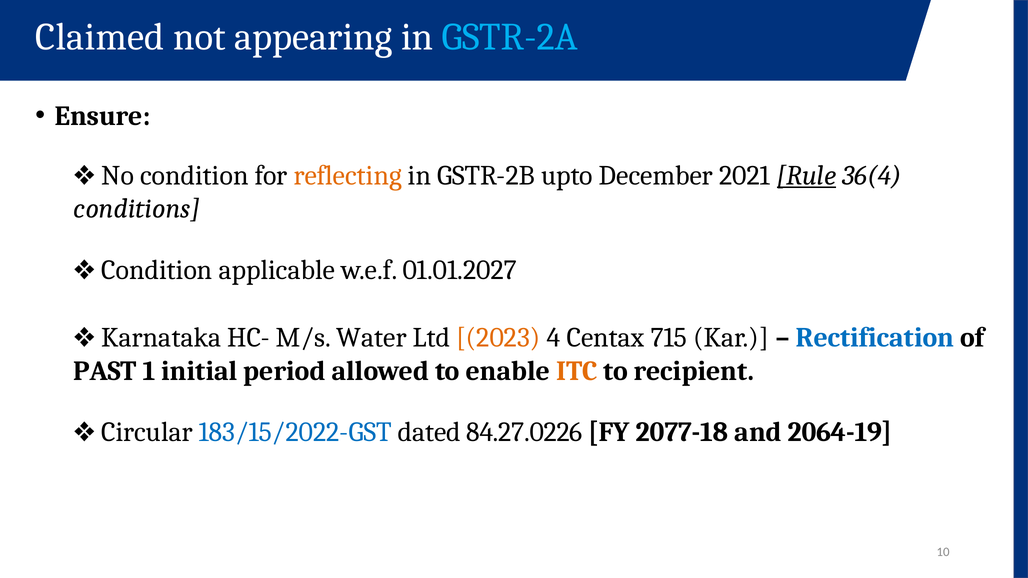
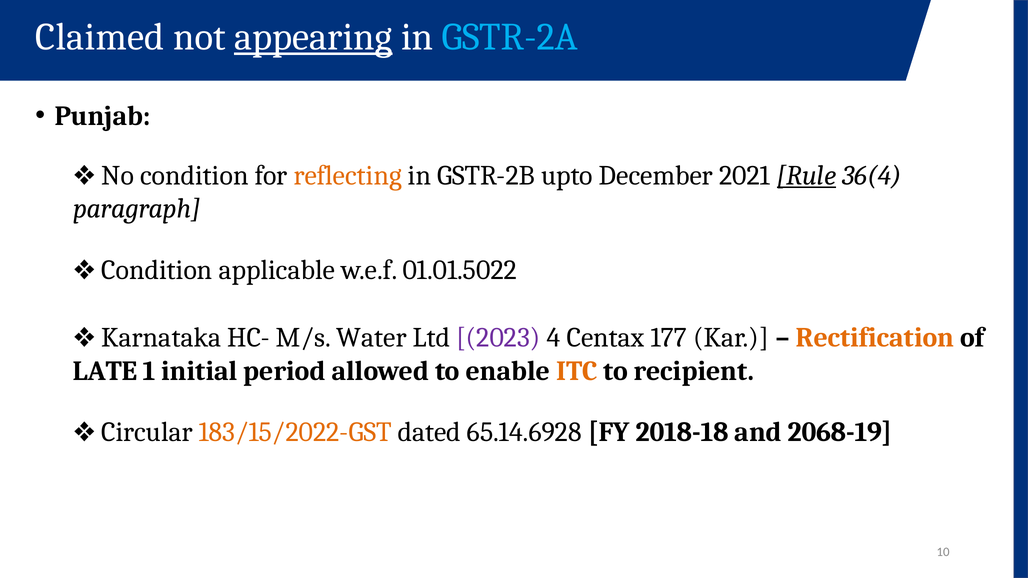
appearing underline: none -> present (313, 37)
Ensure: Ensure -> Punjab (103, 116)
conditions: conditions -> paragraph (137, 209)
01.01.2027: 01.01.2027 -> 01.01.5022 (460, 270)
2023 colour: orange -> purple (498, 338)
715: 715 -> 177 (669, 338)
Rectification colour: blue -> orange (875, 338)
PAST: PAST -> LATE (105, 371)
183/15/2022-GST colour: blue -> orange (295, 432)
84.27.0226: 84.27.0226 -> 65.14.6928 (524, 432)
2077-18: 2077-18 -> 2018-18 (682, 432)
2064-19: 2064-19 -> 2068-19 (840, 432)
